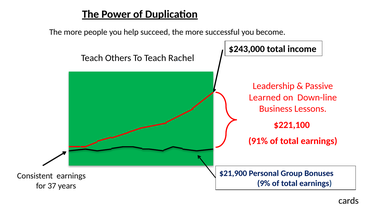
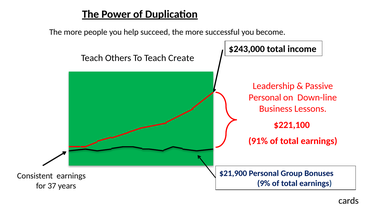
Rachel: Rachel -> Create (181, 58)
Learned: Learned -> Personal (265, 98)
